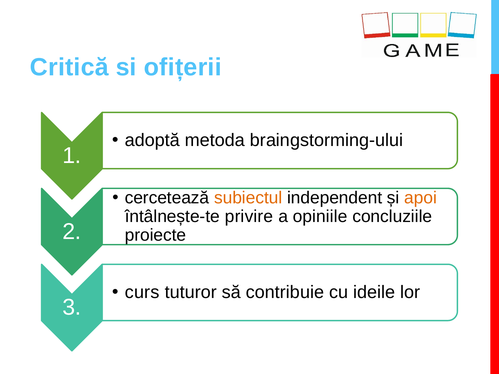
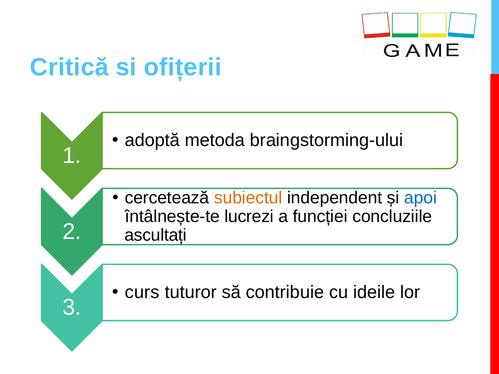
apoi colour: orange -> blue (421, 198)
privire: privire -> lucrezi (249, 217)
opiniile: opiniile -> funcției (320, 217)
proiecte: proiecte -> ascultați (156, 235)
